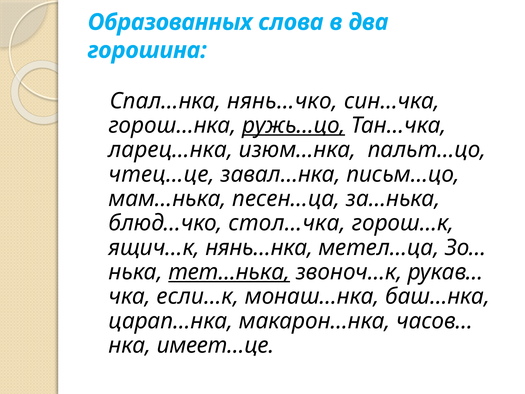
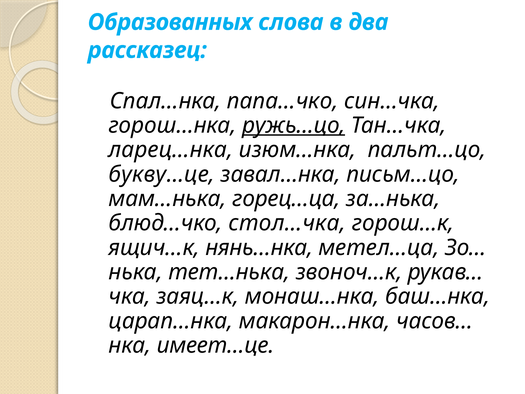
горошина: горошина -> рассказец (147, 50)
нянь…чко: нянь…чко -> папа…чко (283, 101)
чтец…це: чтец…це -> букву…це (162, 174)
песен…ца: песен…ца -> горец…ца (286, 199)
тет…нька underline: present -> none (229, 272)
если…к: если…к -> заяц…к (198, 296)
